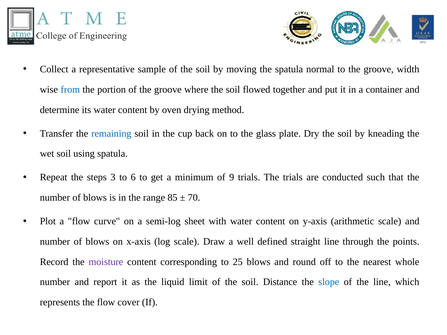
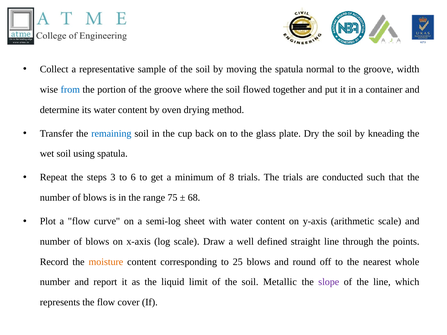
9: 9 -> 8 (232, 178)
85: 85 -> 75 (172, 198)
70: 70 -> 68 (194, 198)
moisture colour: purple -> orange (106, 262)
Distance: Distance -> Metallic (280, 282)
slope colour: blue -> purple (329, 282)
